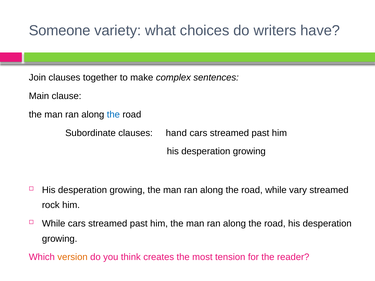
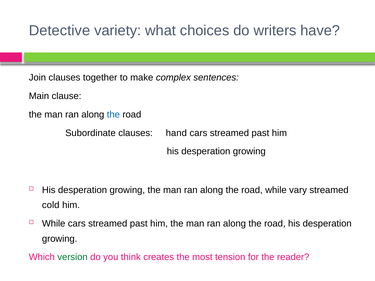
Someone: Someone -> Detective (60, 31)
rock: rock -> cold (51, 205)
version colour: orange -> green (73, 257)
